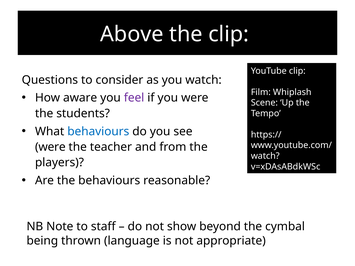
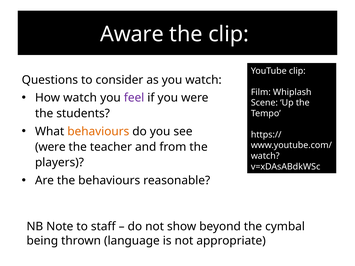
Above: Above -> Aware (132, 34)
How aware: aware -> watch (80, 98)
behaviours colour: blue -> orange (98, 131)
